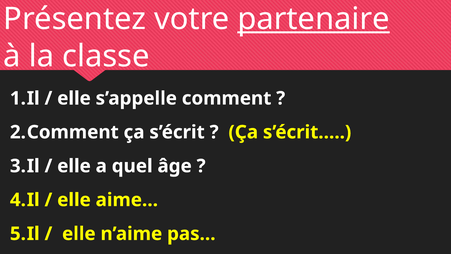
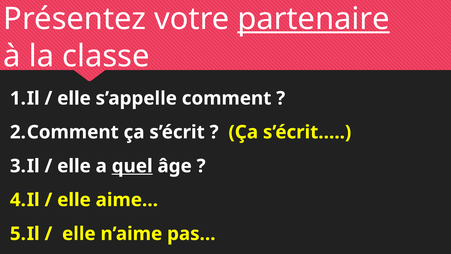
quel underline: none -> present (132, 166)
